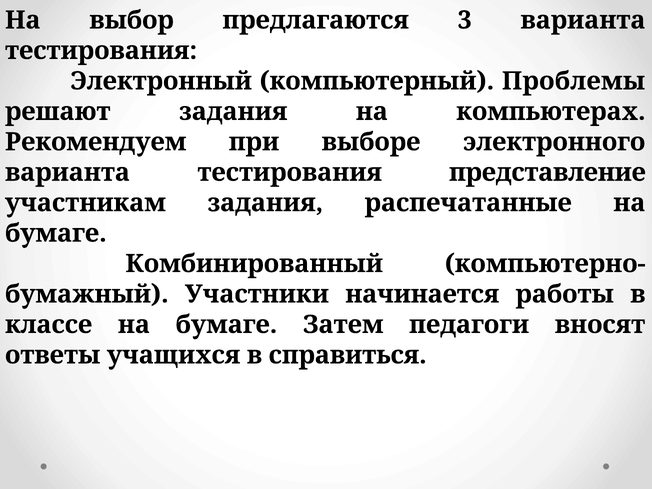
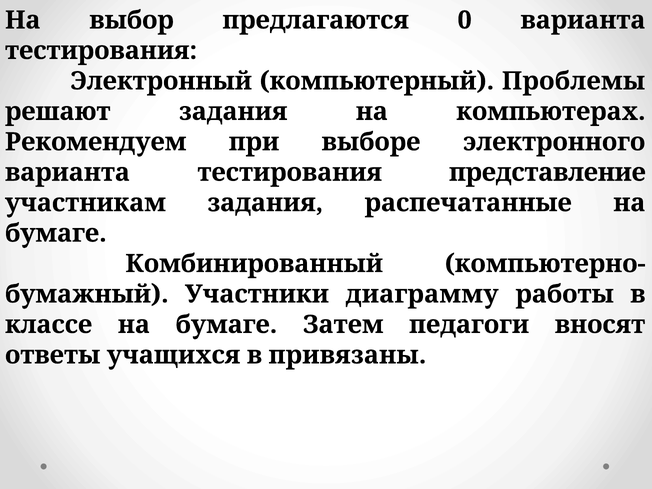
3: 3 -> 0 (465, 20)
начинается: начинается -> диаграмму (422, 294)
справиться: справиться -> привязаны (347, 355)
